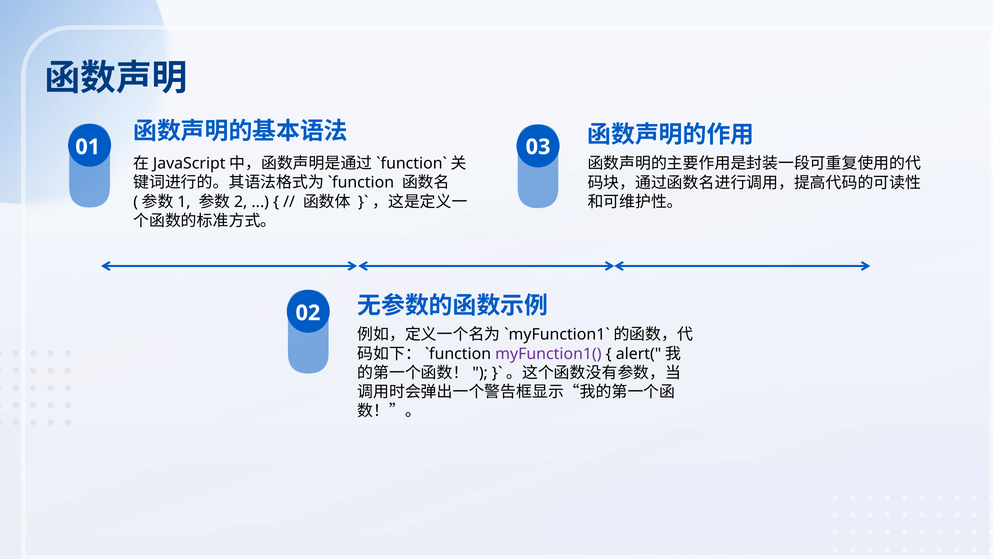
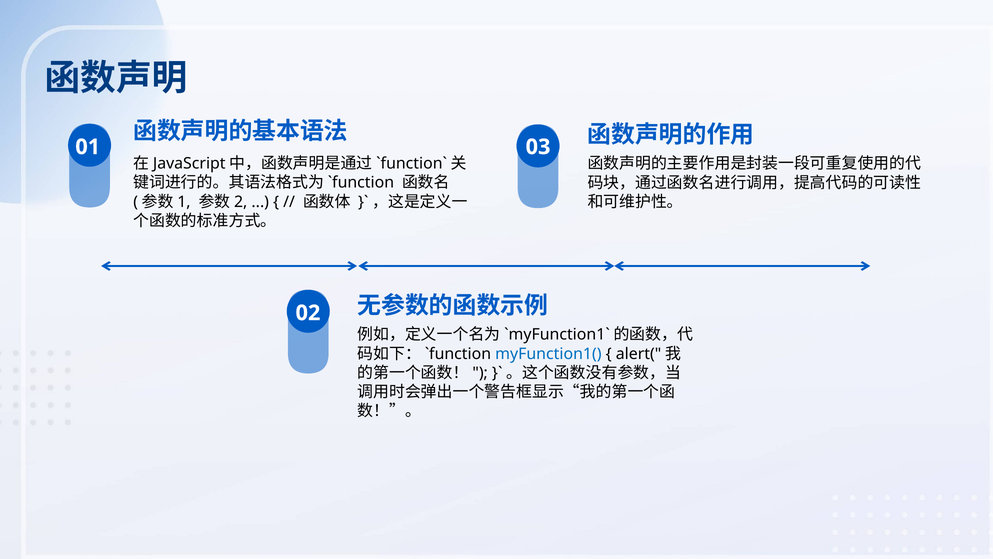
myFunction1( colour: purple -> blue (548, 354)
